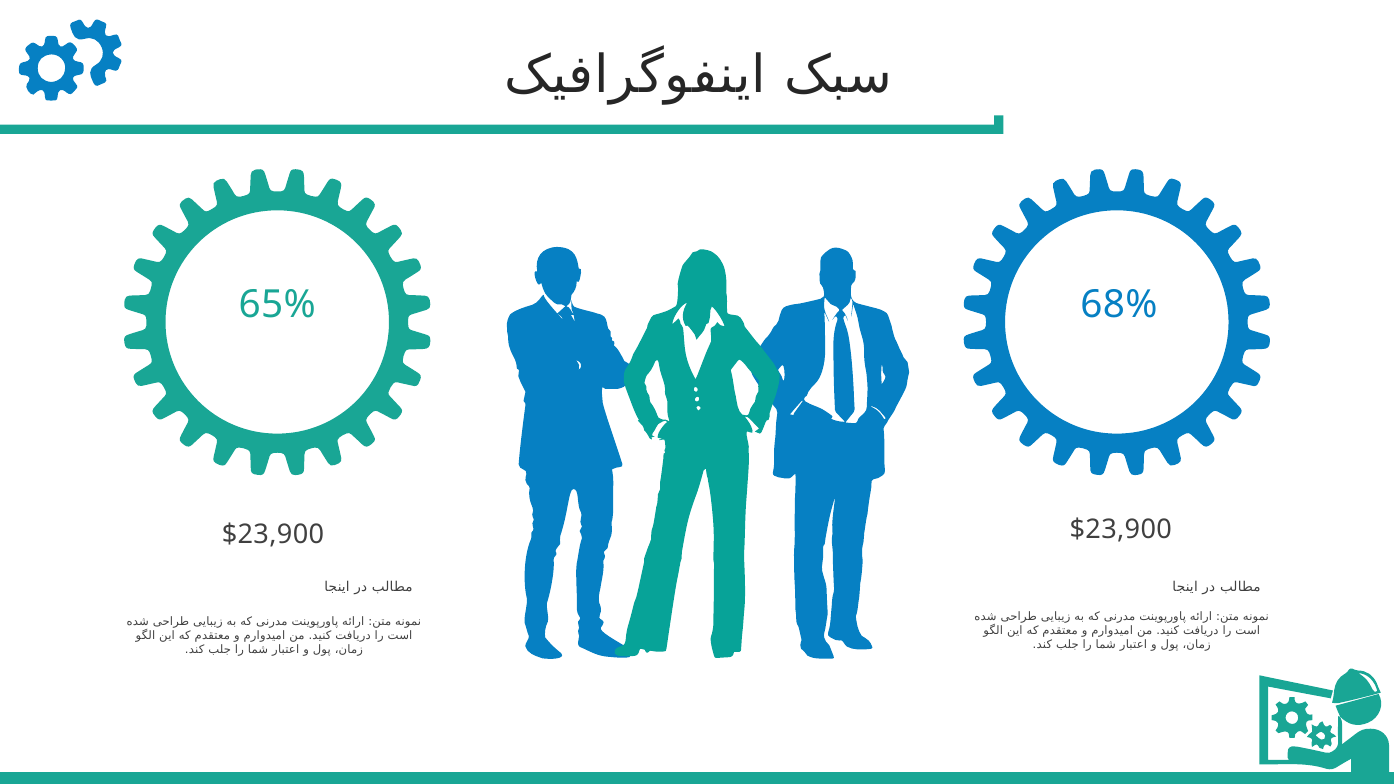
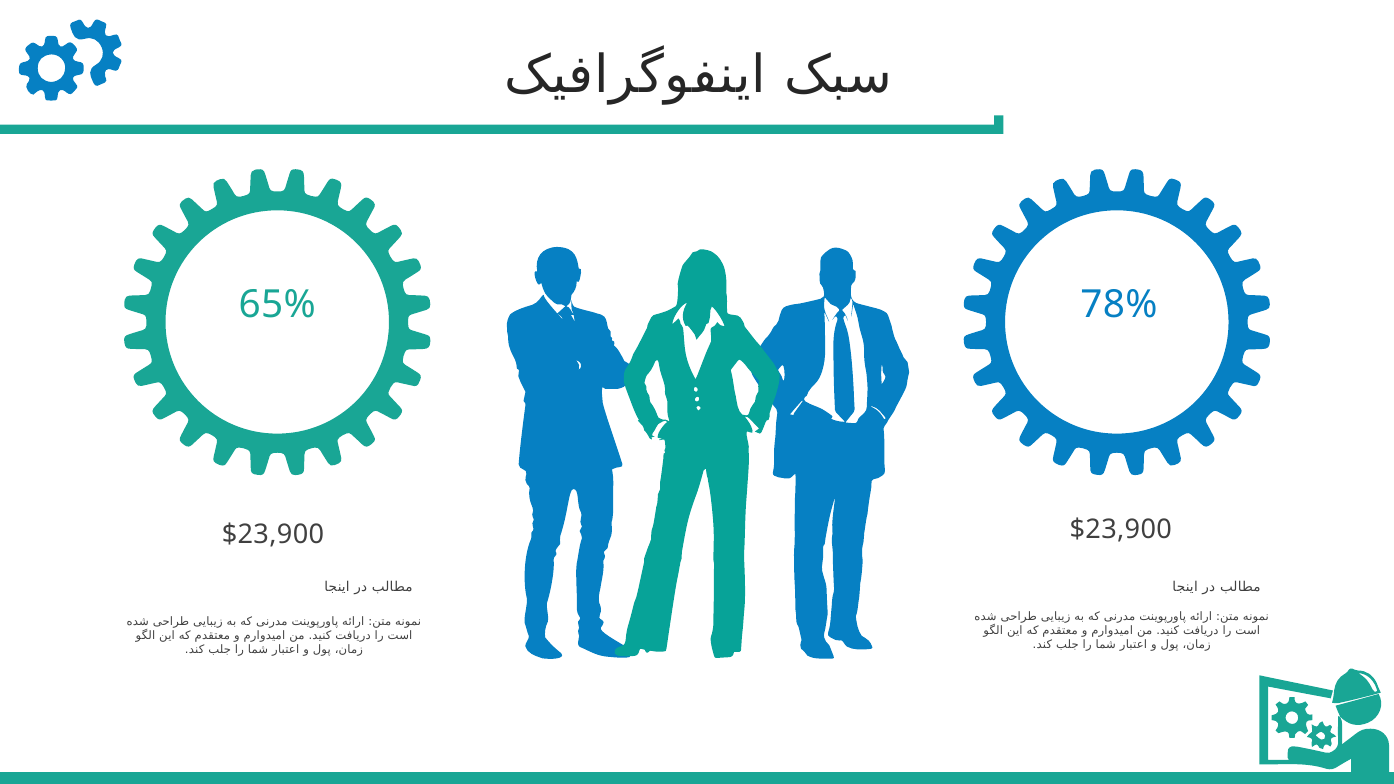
68%: 68% -> 78% (1119, 305)
